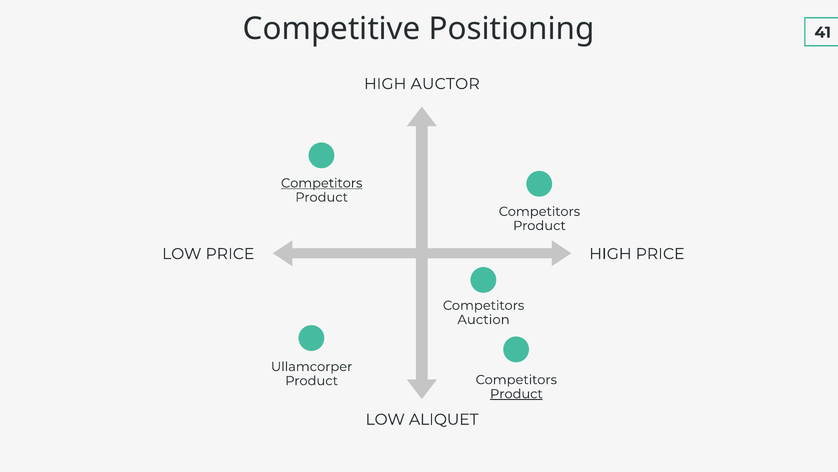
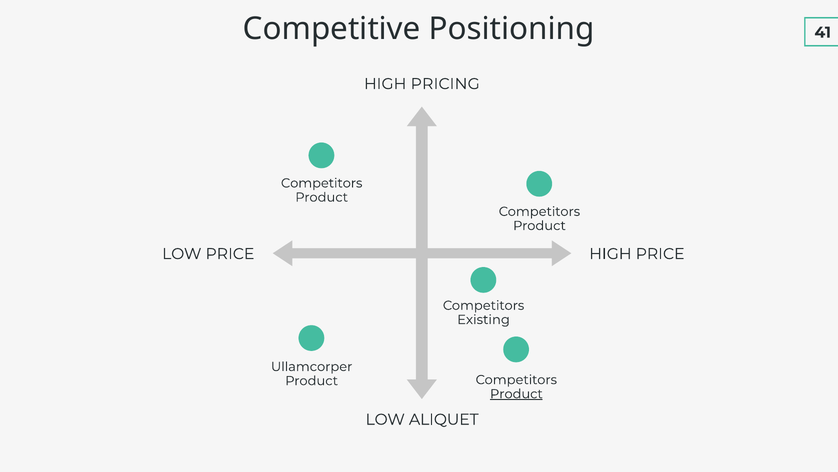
AUCTOR: AUCTOR -> PRICING (445, 84)
Competitors underline: present -> none (322, 183)
Auction: Auction -> Existing (484, 319)
